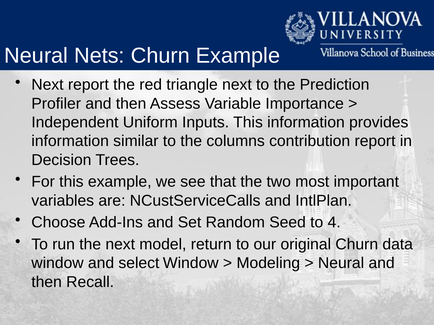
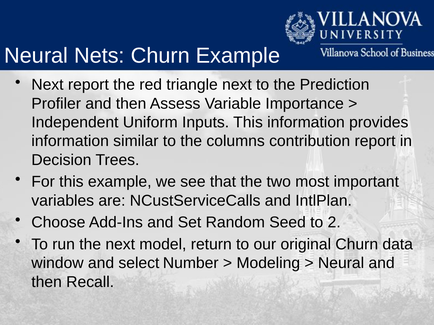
4: 4 -> 2 (334, 223)
select Window: Window -> Number (191, 263)
